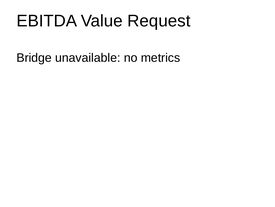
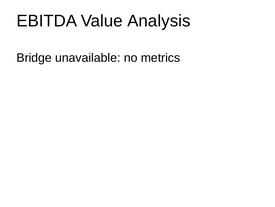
Request: Request -> Analysis (159, 21)
